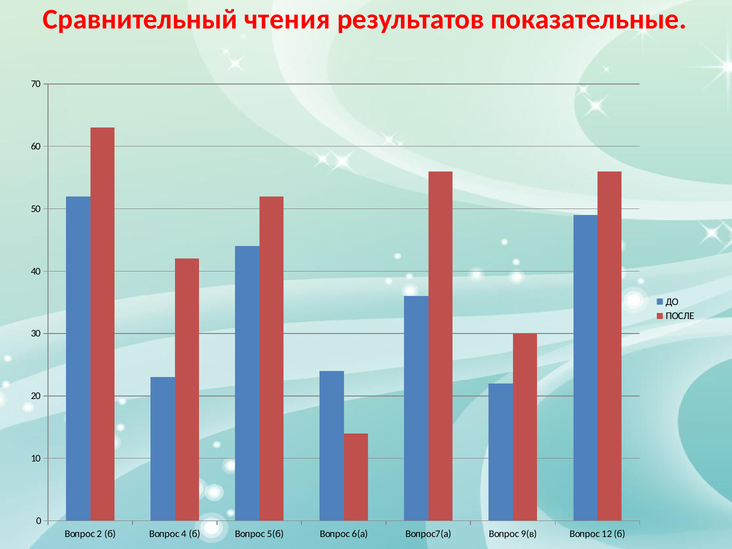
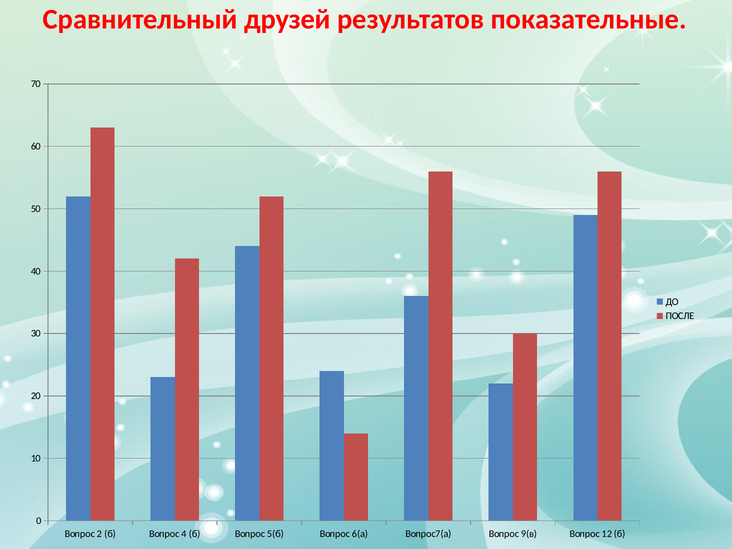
чтения: чтения -> друзей (288, 19)
